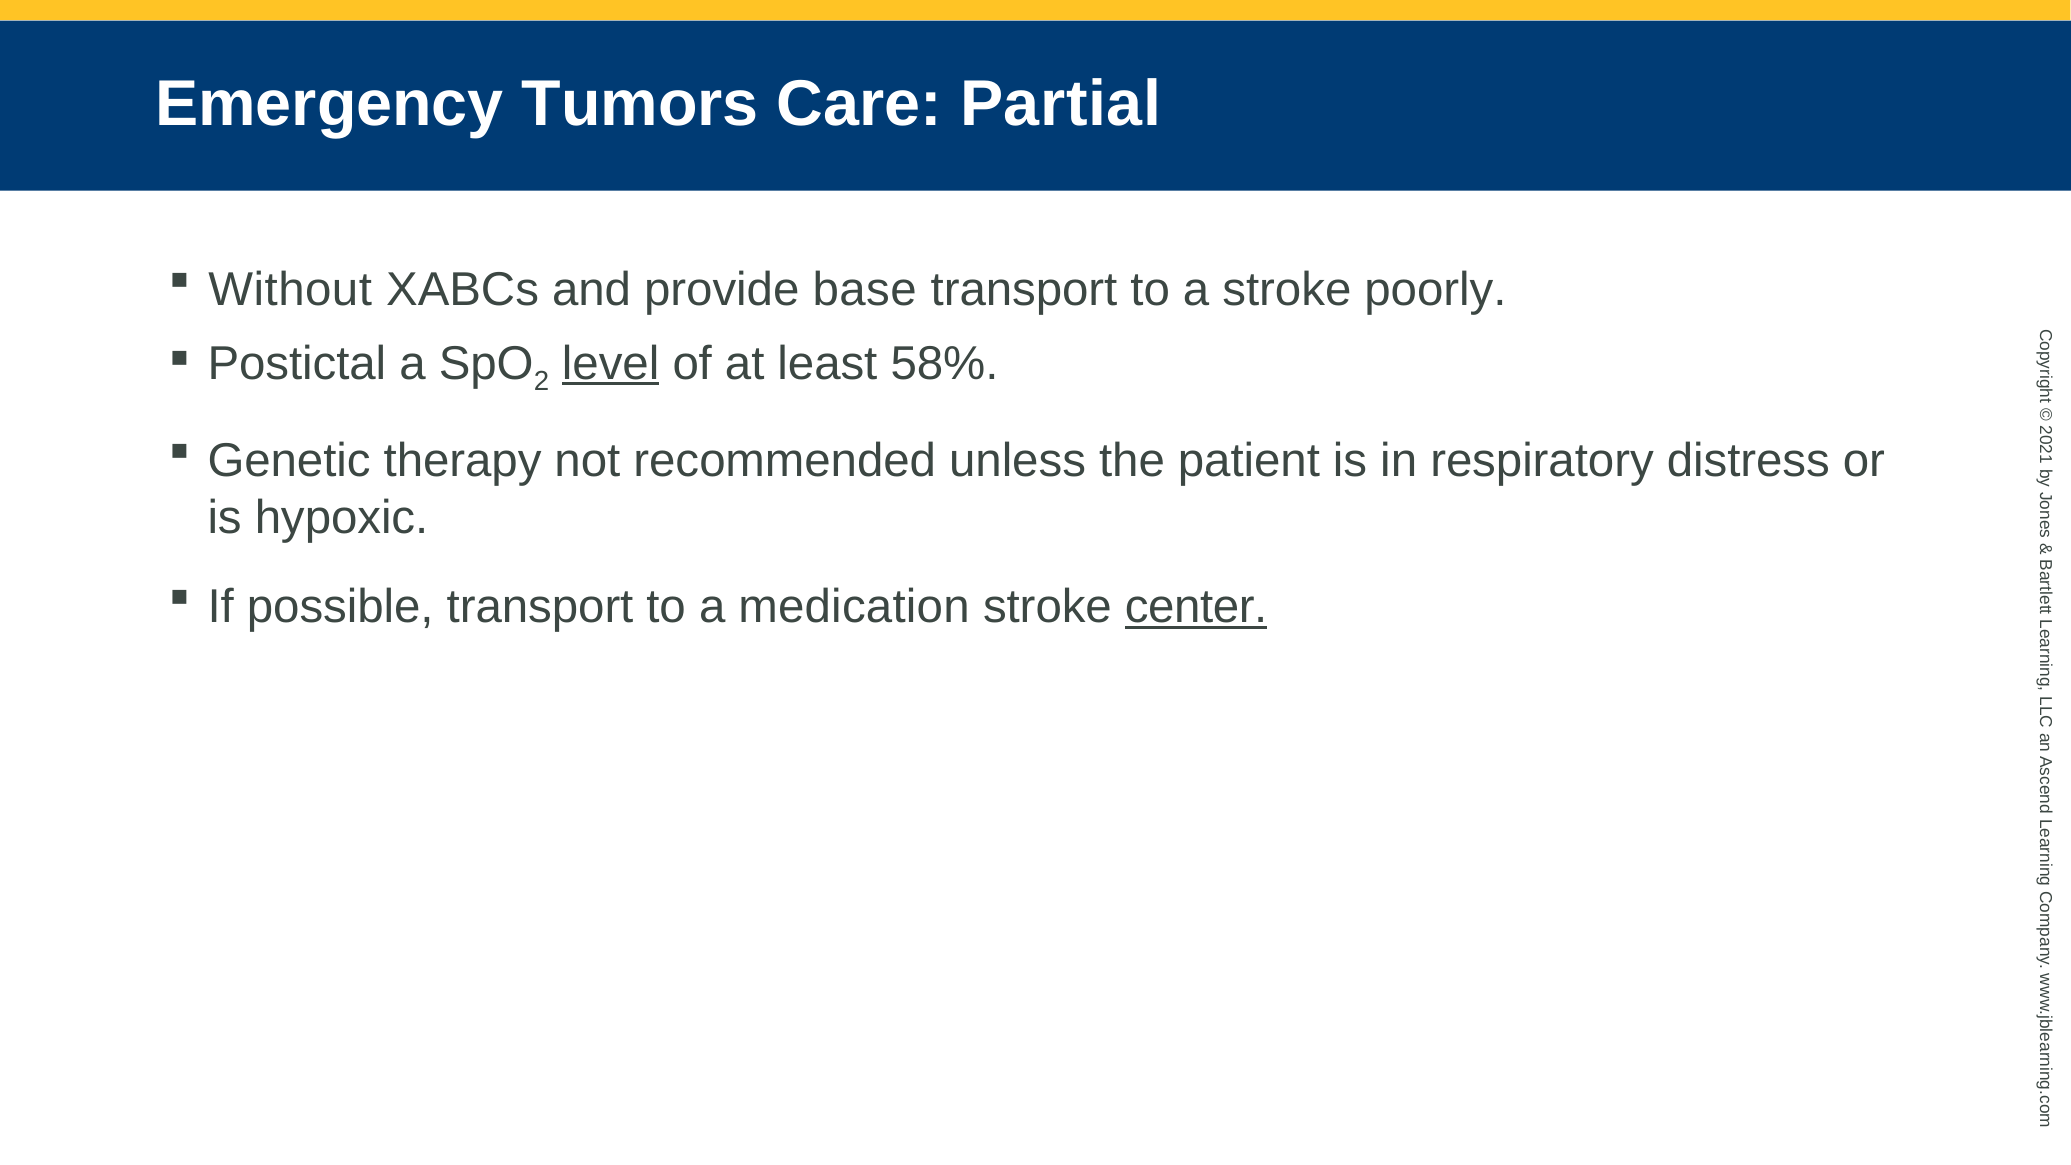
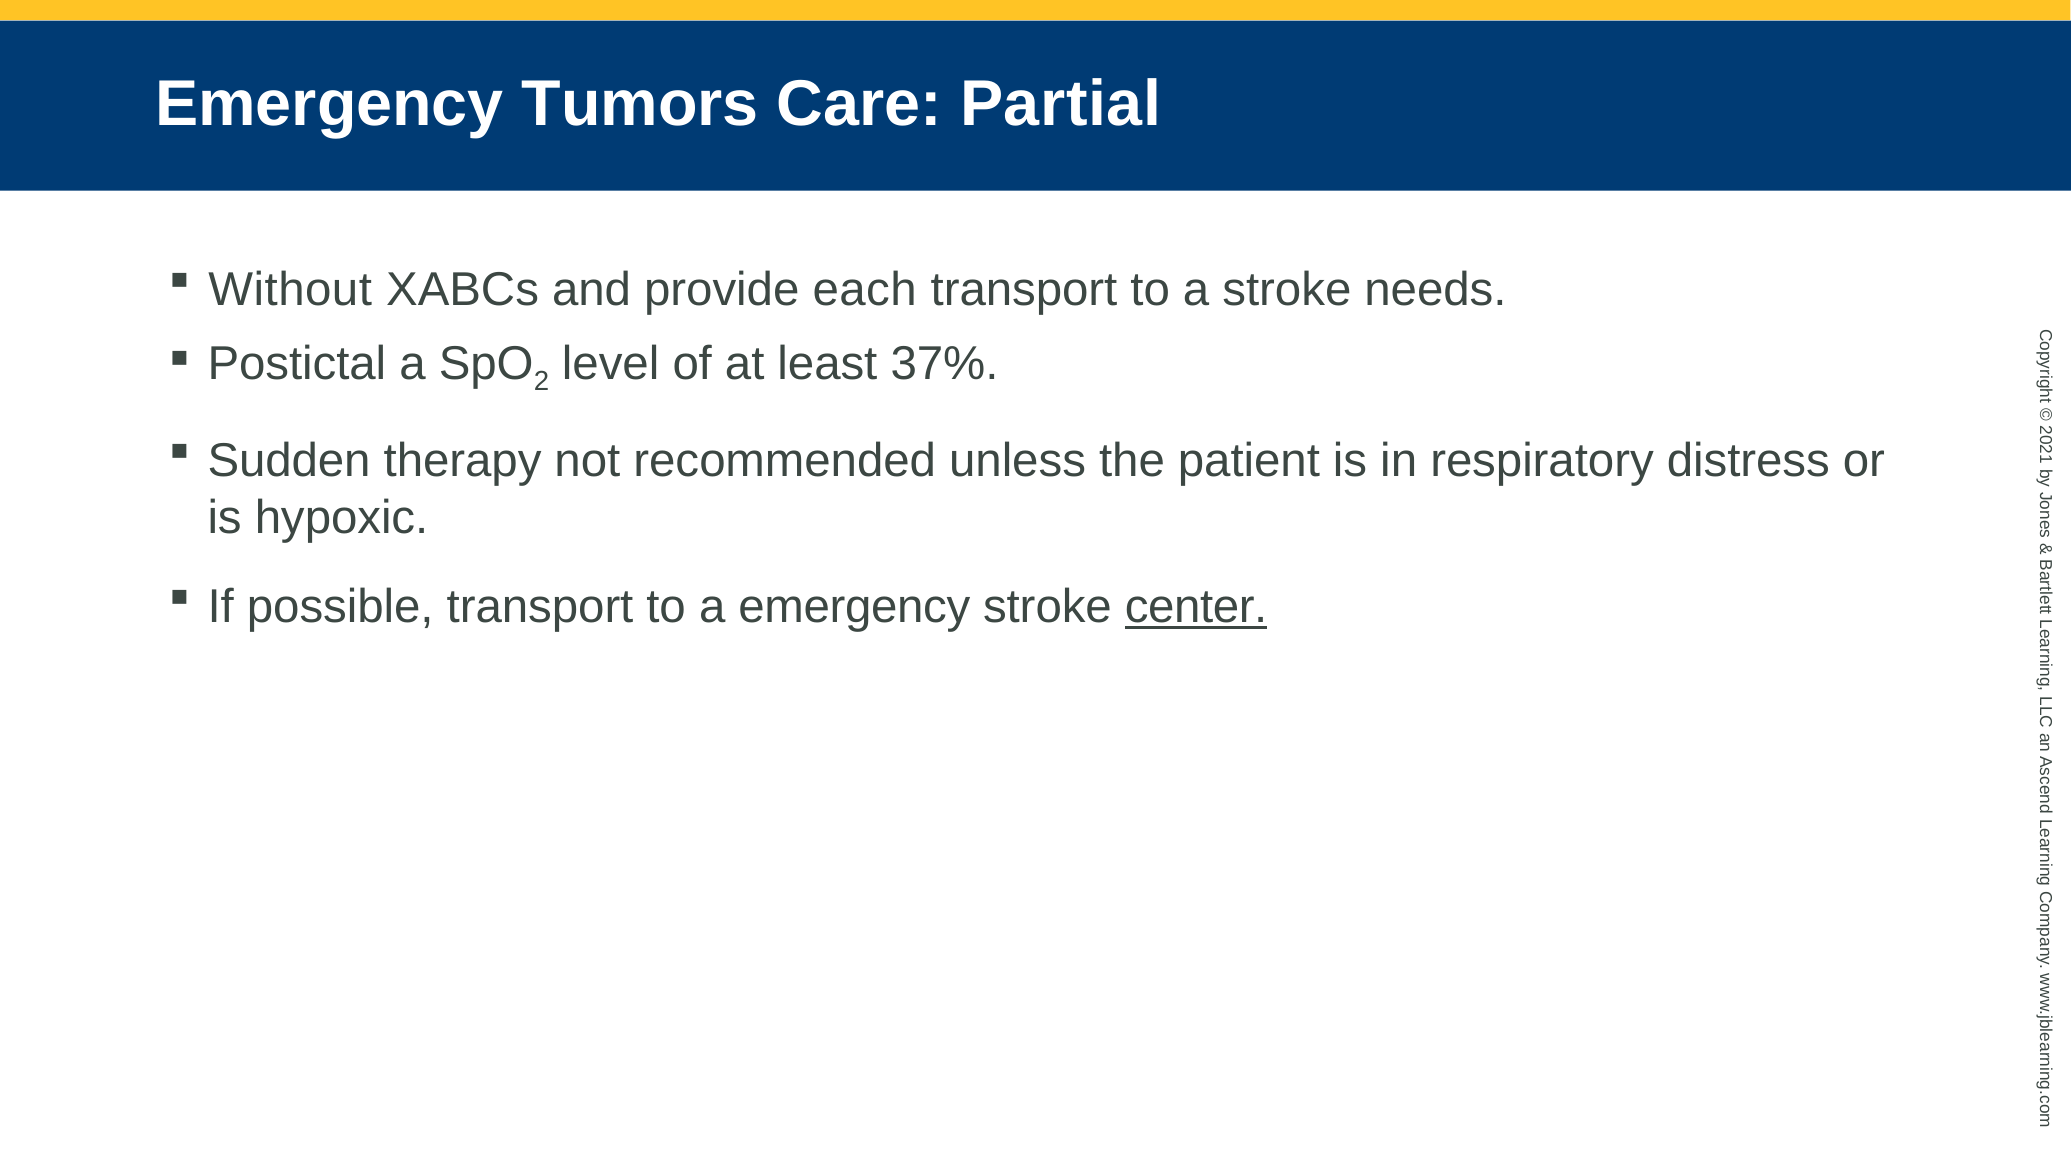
base: base -> each (865, 290)
poorly: poorly -> needs (1435, 290)
level underline: present -> none (611, 363)
58%: 58% -> 37% (944, 363)
Genetic: Genetic -> Sudden (289, 460)
a medication: medication -> emergency (854, 607)
